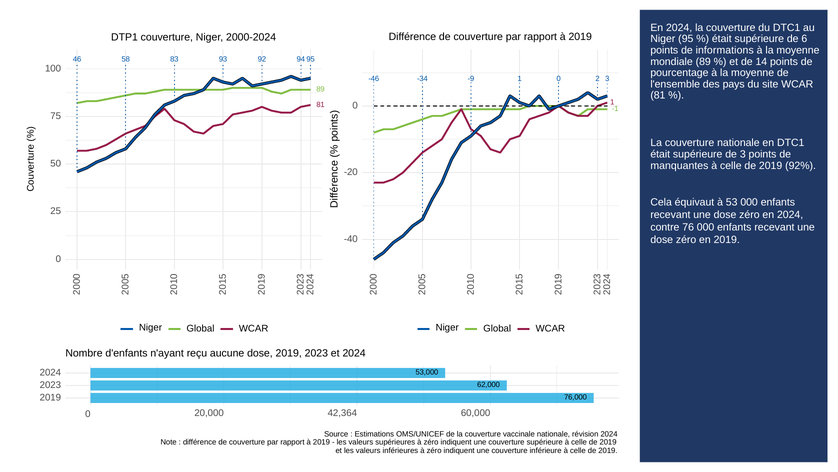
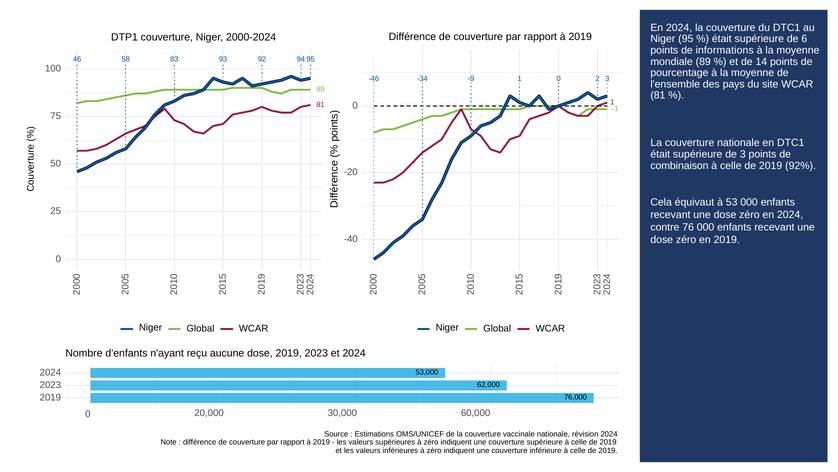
manquantes: manquantes -> combinaison (679, 165)
42,364: 42,364 -> 30,000 (342, 413)
